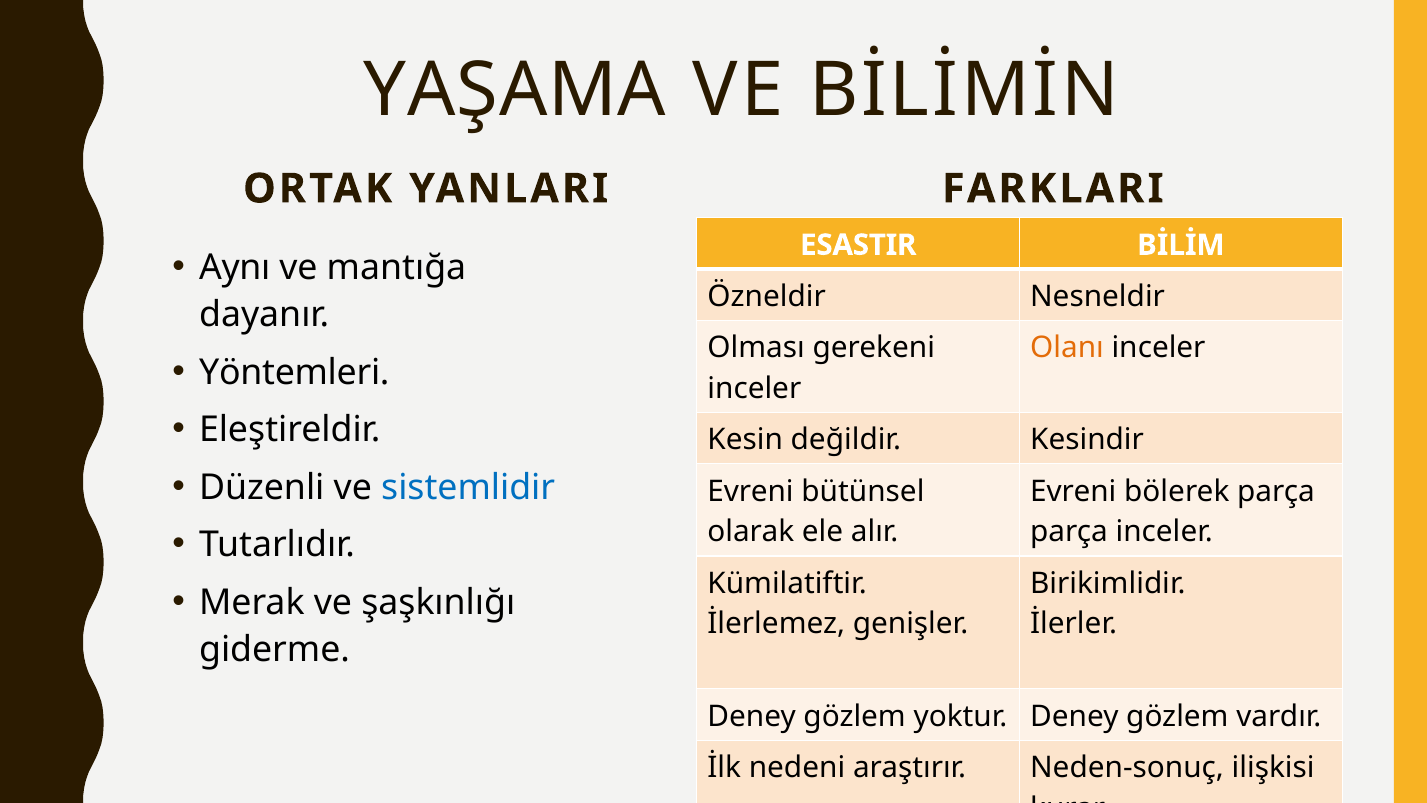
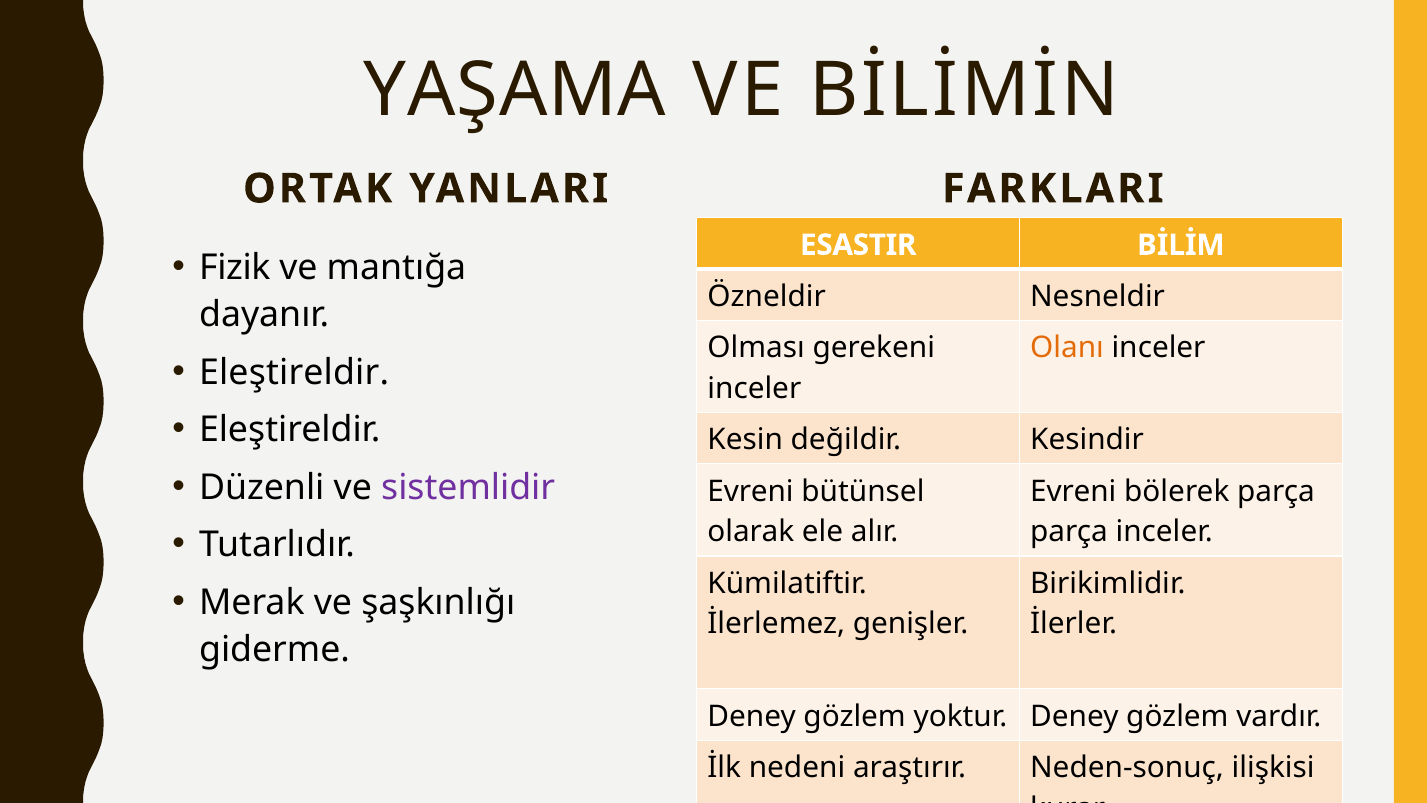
Aynı: Aynı -> Fizik (235, 268)
Yöntemleri: Yöntemleri -> Eleştireldir (294, 372)
sistemlidir colour: blue -> purple (468, 487)
